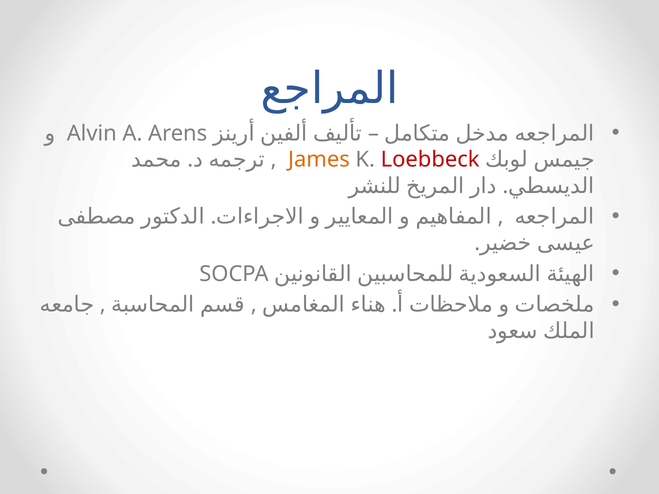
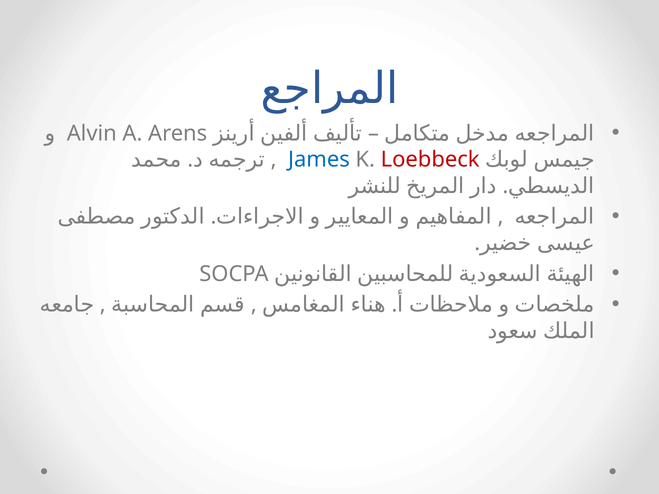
James colour: orange -> blue (319, 160)
